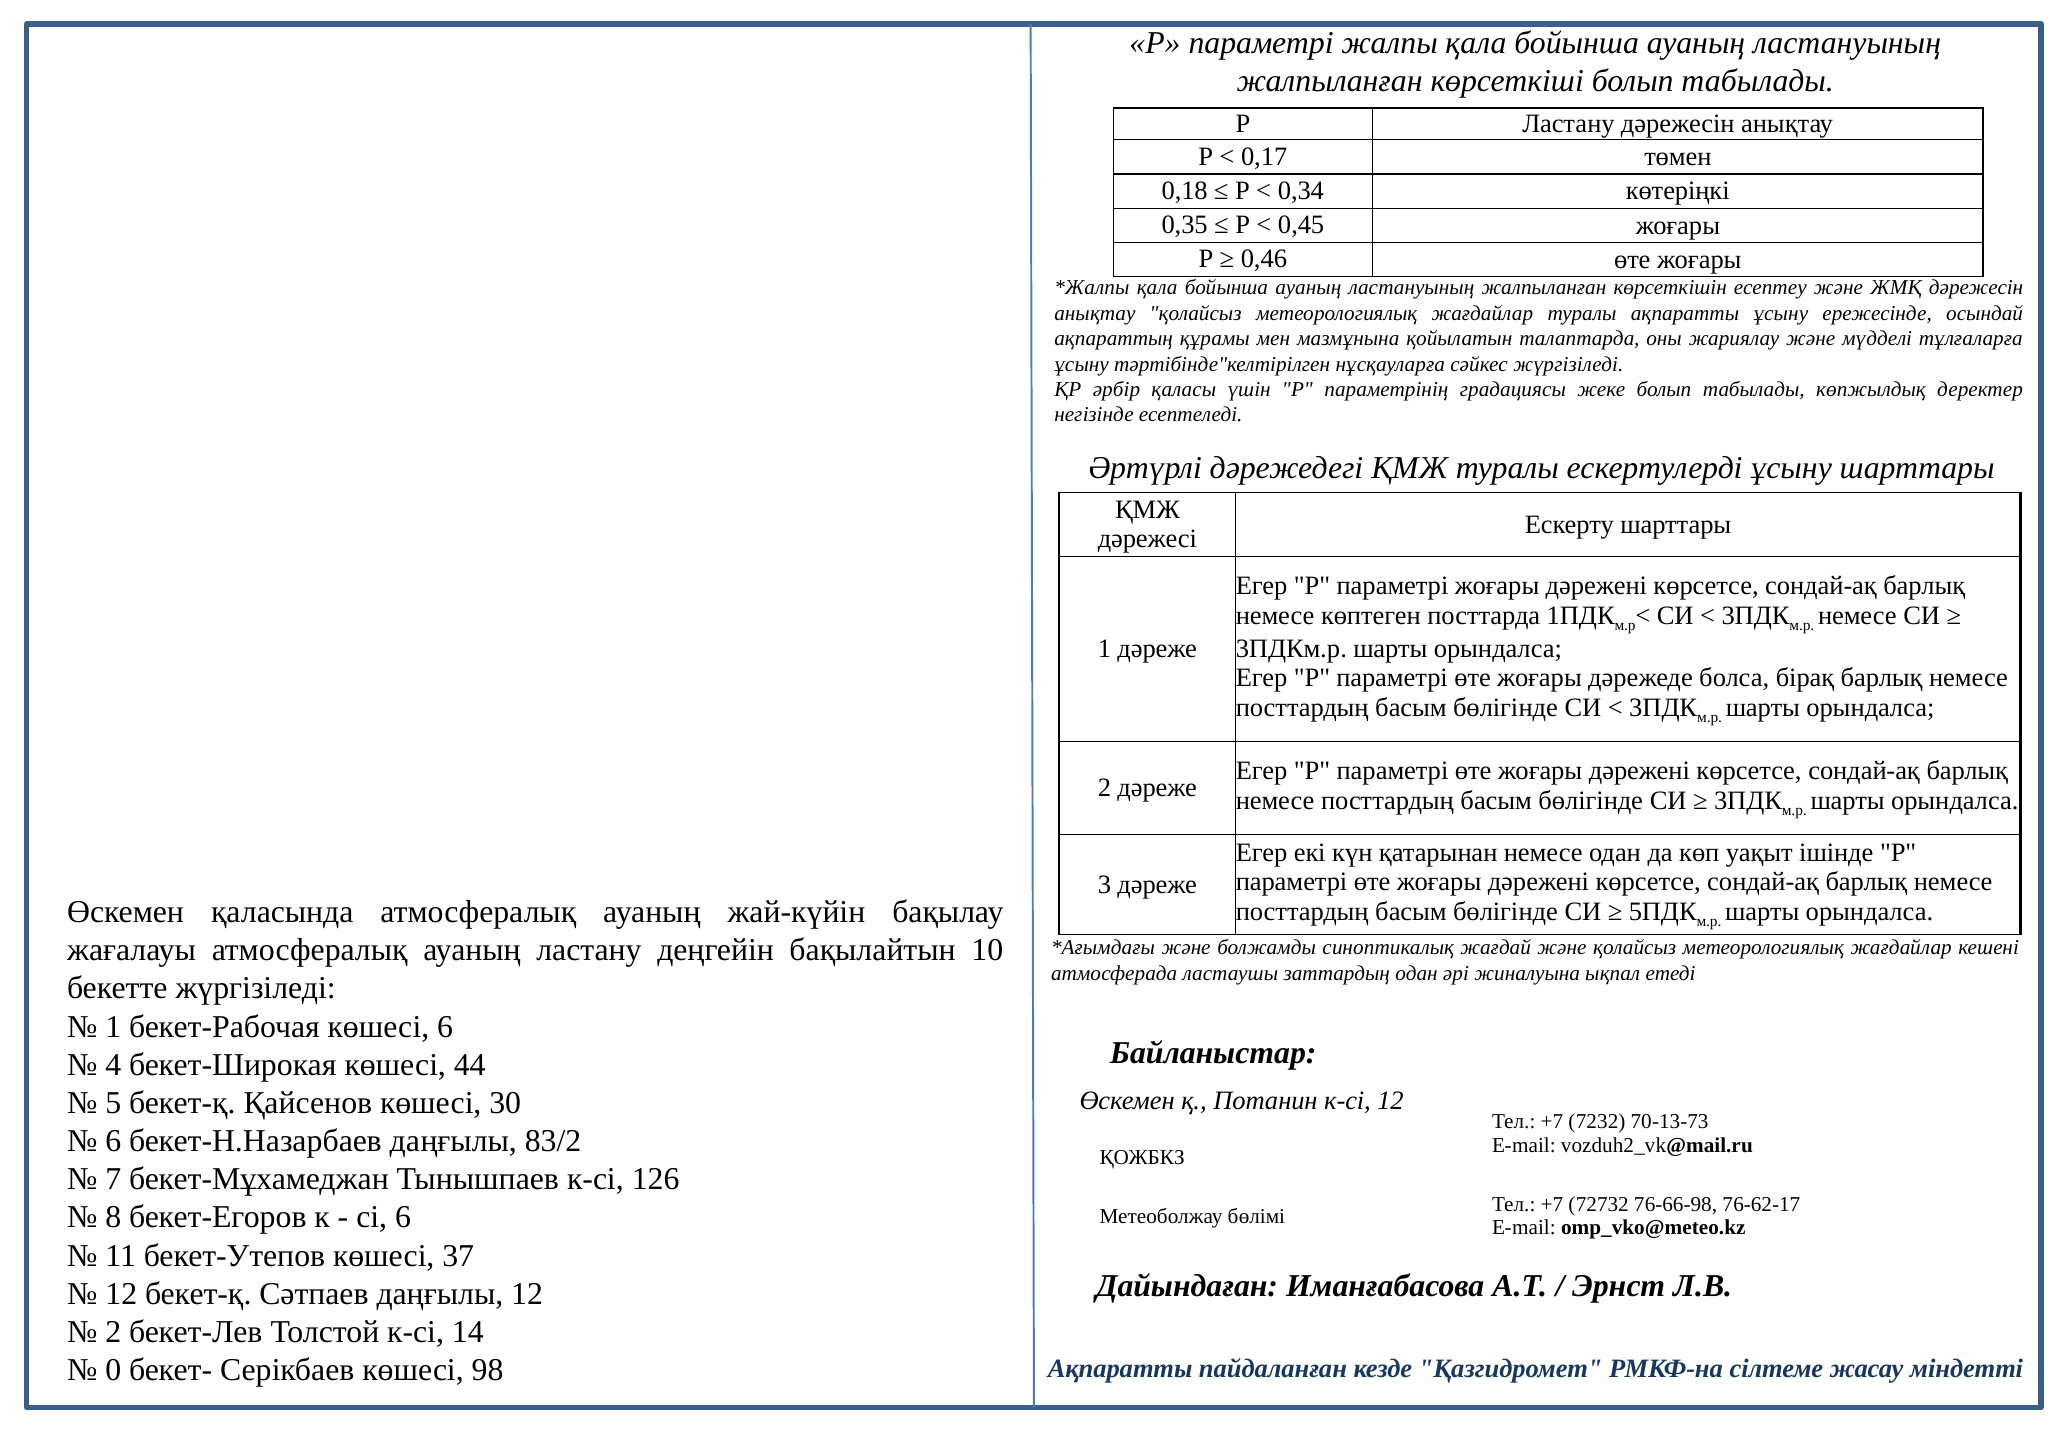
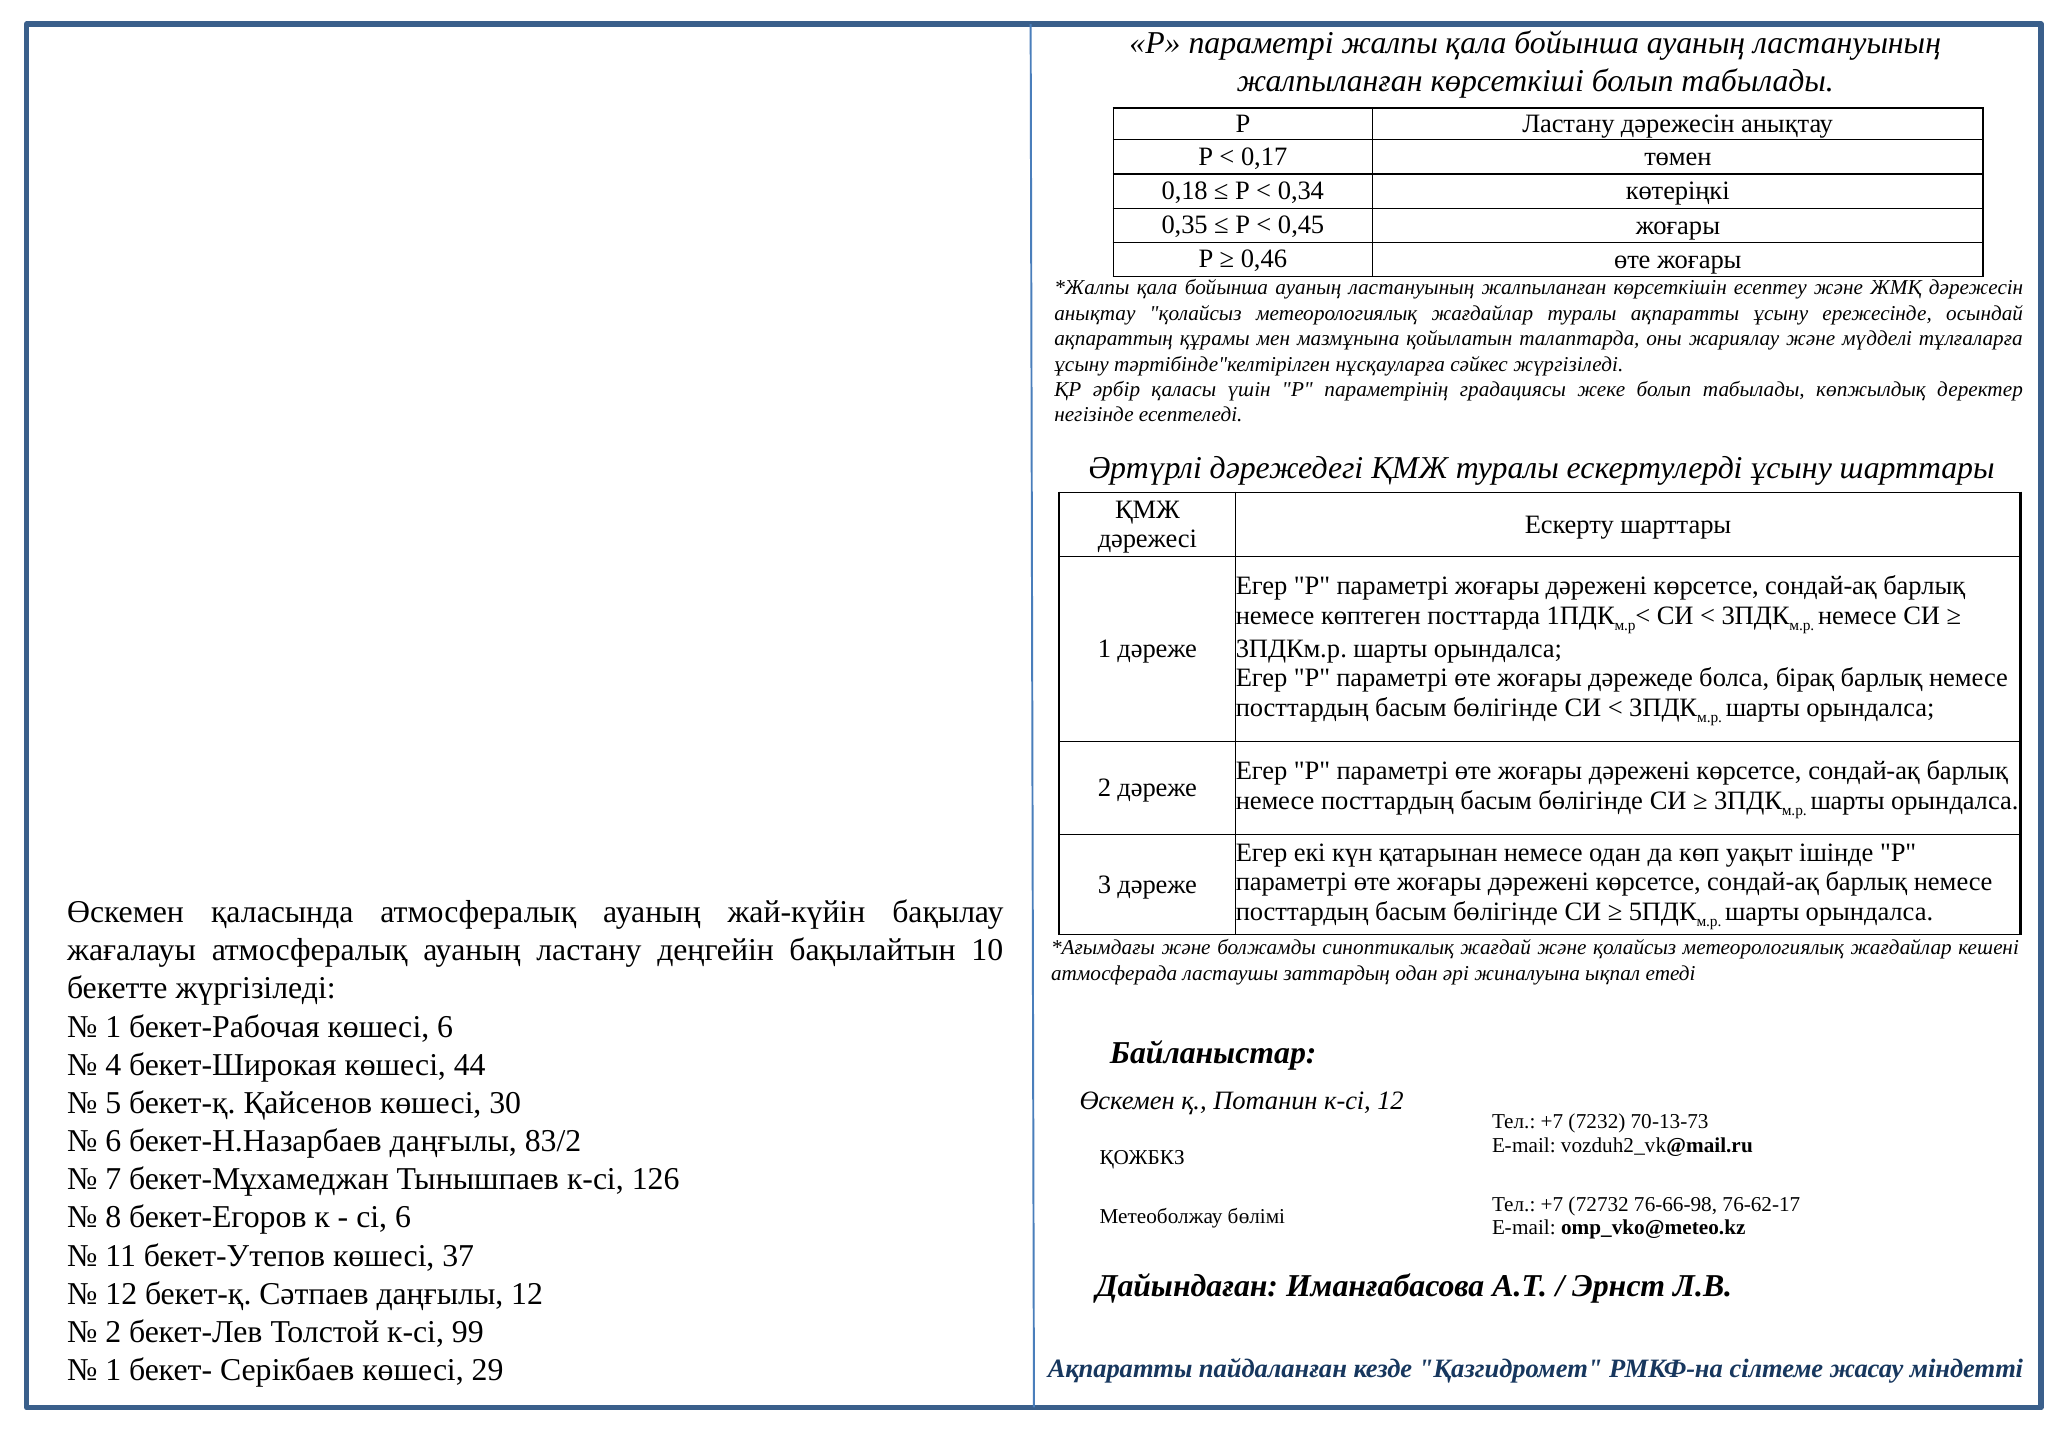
14: 14 -> 99 (468, 1332)
0: 0 -> 1 (113, 1370)
98: 98 -> 29 (488, 1370)
